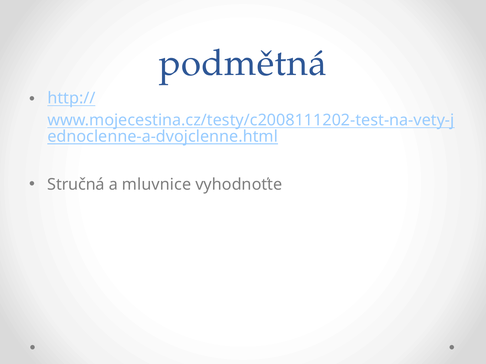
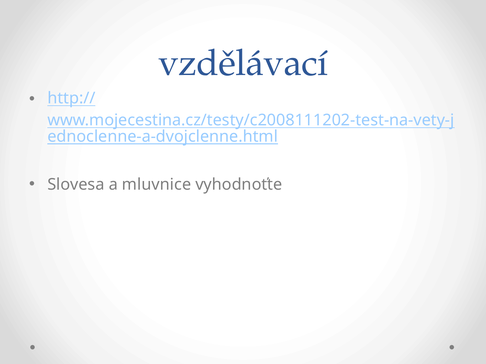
podmětná: podmětná -> vzdělávací (243, 63)
Stručná: Stručná -> Slovesa (76, 185)
